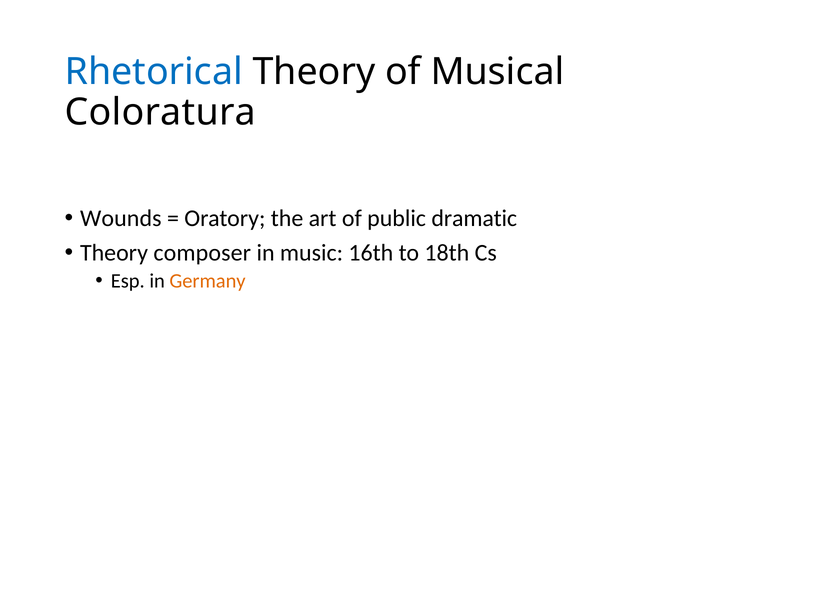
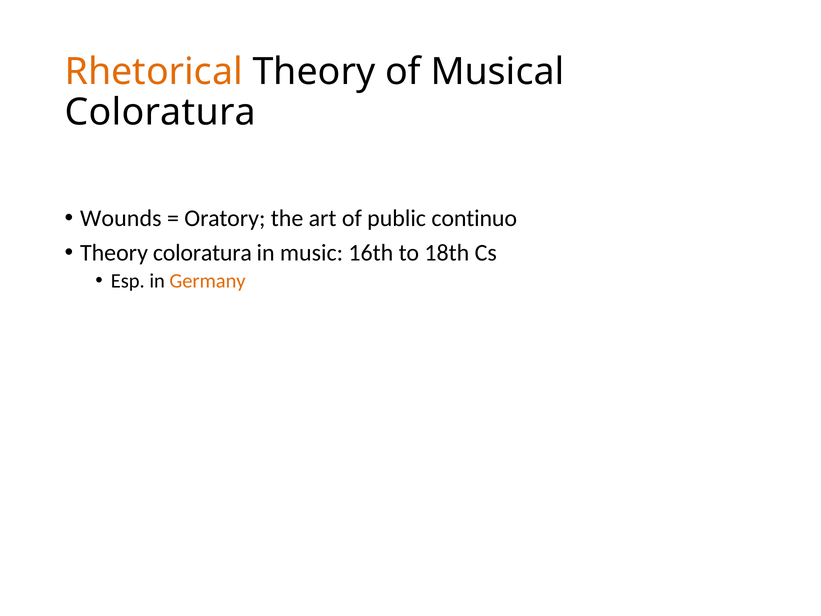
Rhetorical colour: blue -> orange (154, 72)
dramatic: dramatic -> continuo (474, 218)
Theory composer: composer -> coloratura (202, 253)
